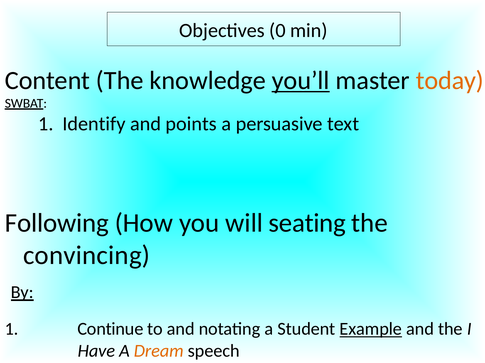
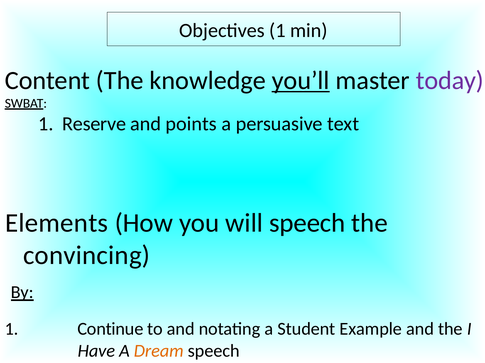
Objectives 0: 0 -> 1 (277, 30)
today colour: orange -> purple (450, 81)
Identify: Identify -> Reserve (94, 124)
Following: Following -> Elements (57, 223)
will seating: seating -> speech (307, 223)
Example underline: present -> none (371, 330)
